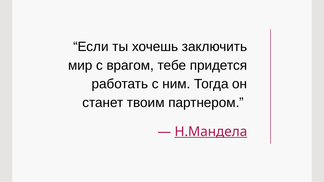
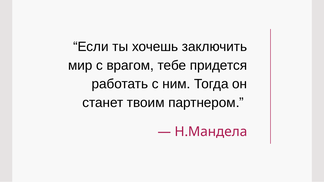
Н.Мандела underline: present -> none (211, 132)
